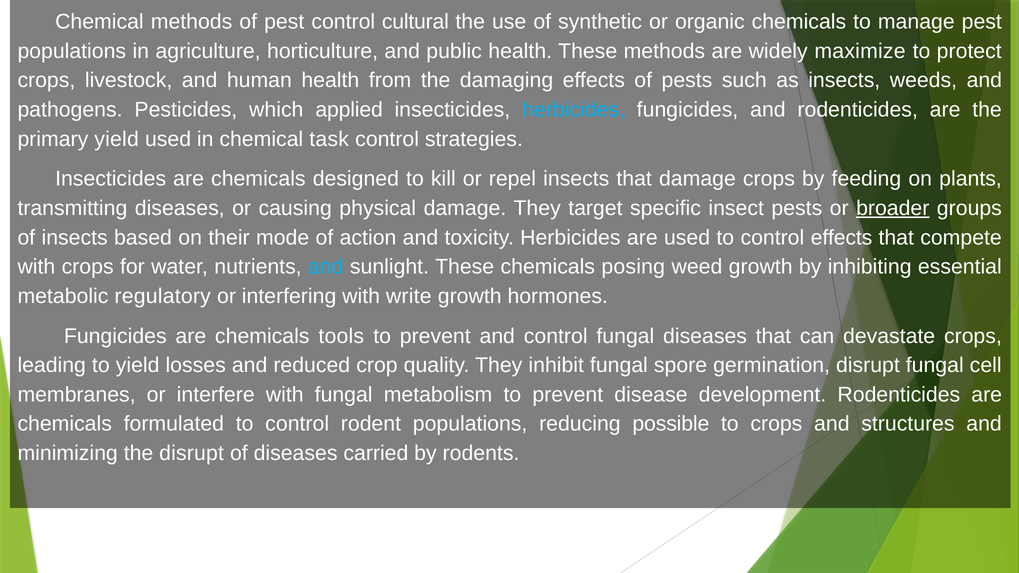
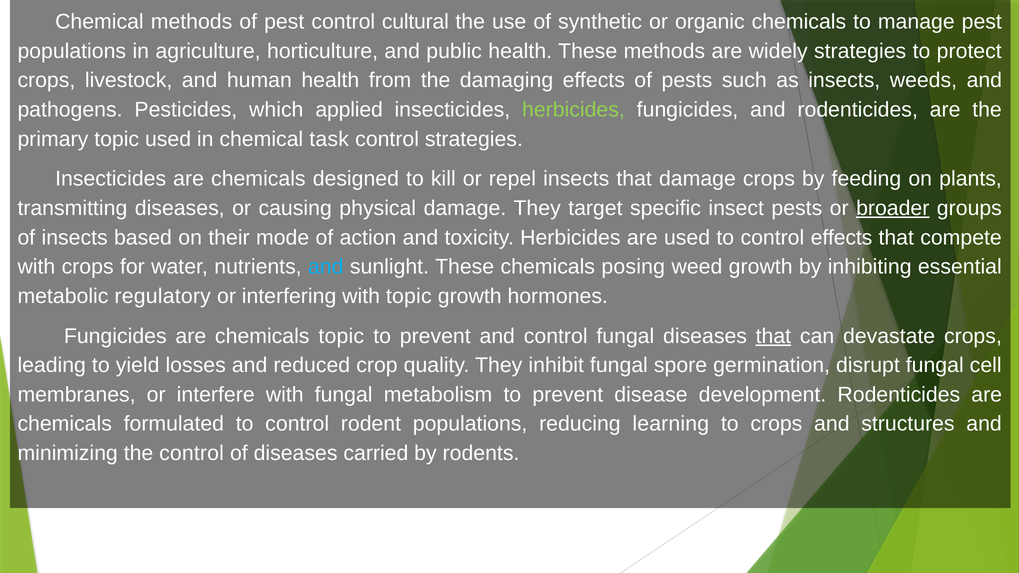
widely maximize: maximize -> strategies (860, 51)
herbicides colour: light blue -> light green (573, 110)
primary yield: yield -> topic (117, 139)
with write: write -> topic (409, 296)
chemicals tools: tools -> topic (341, 336)
that underline: none -> present (773, 336)
possible: possible -> learning (671, 424)
the disrupt: disrupt -> control (192, 453)
